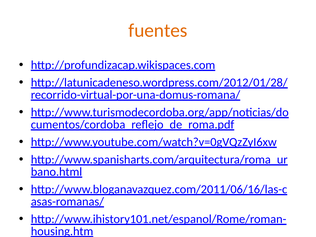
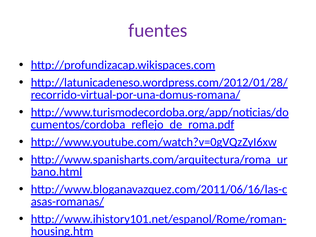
fuentes colour: orange -> purple (158, 31)
